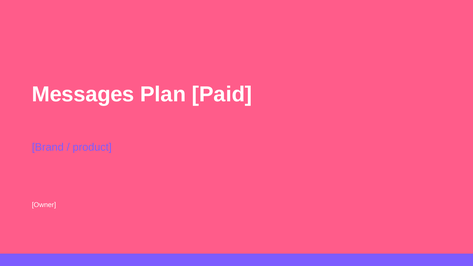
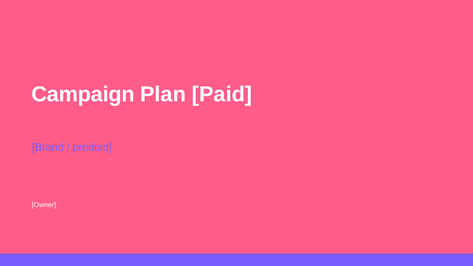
Messages: Messages -> Campaign (83, 94)
